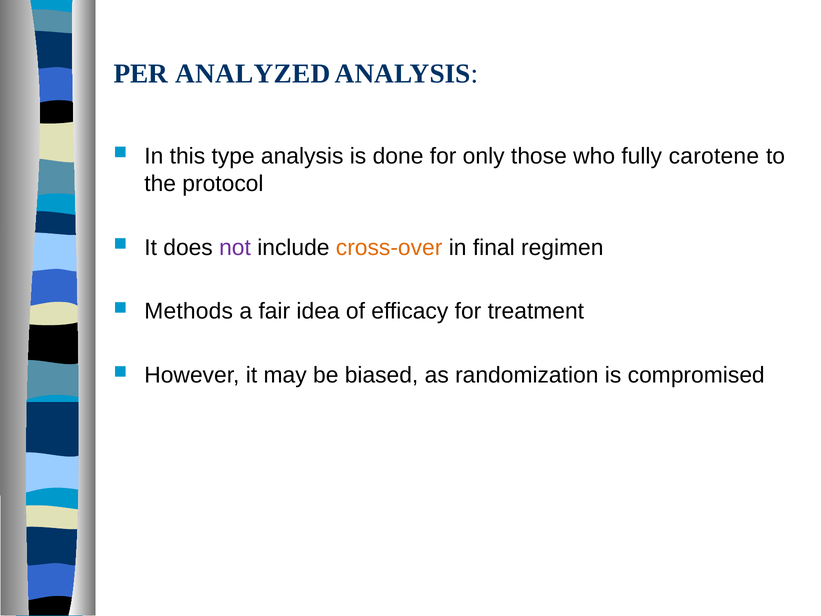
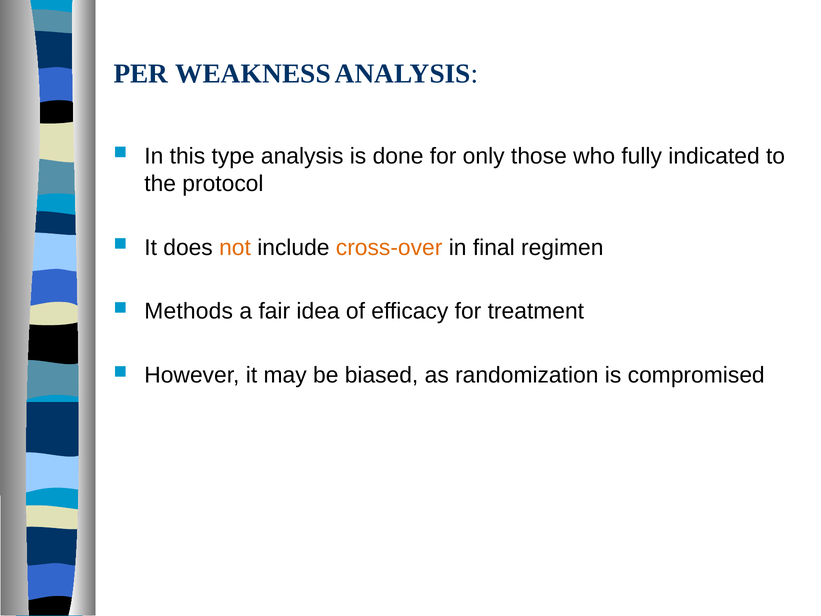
ANALYZED: ANALYZED -> WEAKNESS (253, 74)
carotene: carotene -> indicated (714, 156)
not colour: purple -> orange (235, 247)
